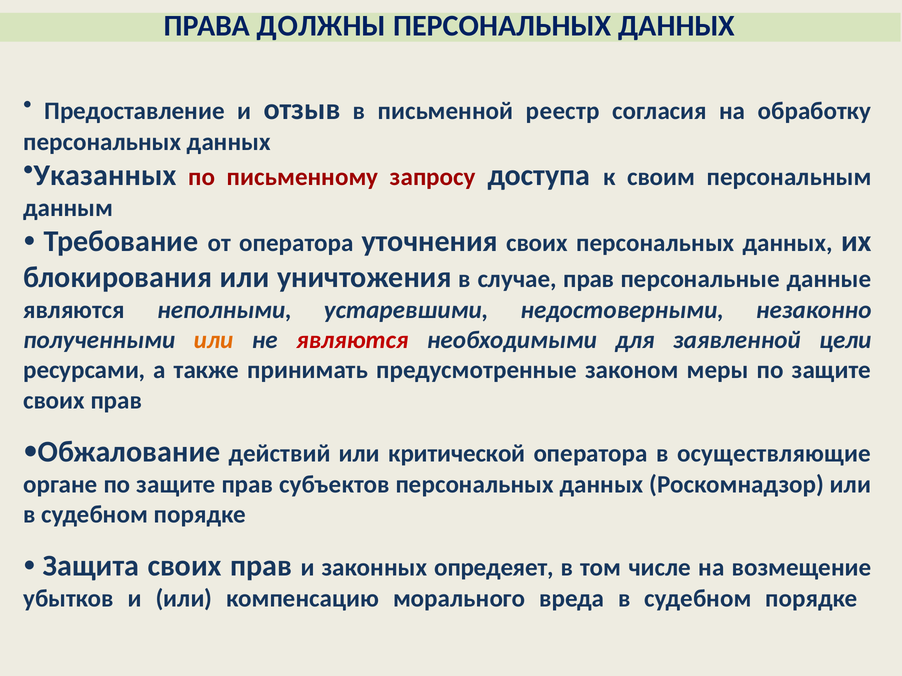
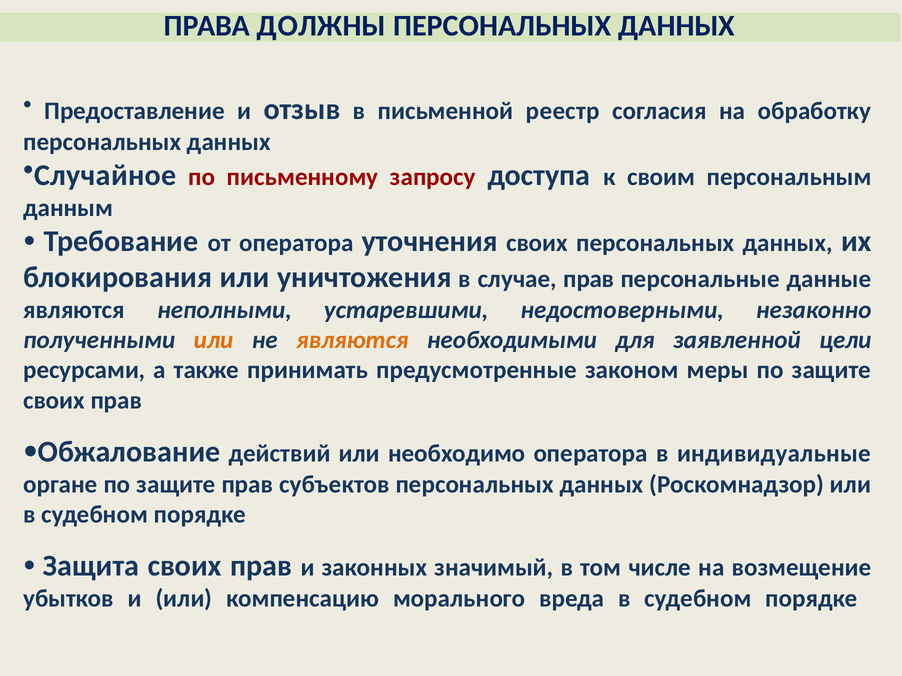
Указанных: Указанных -> Случайное (105, 175)
являются colour: red -> orange (352, 340)
критической: критической -> необходимо (457, 454)
осуществляющие: осуществляющие -> индивидуальные (774, 454)
опредеяет: опредеяет -> значимый (494, 568)
